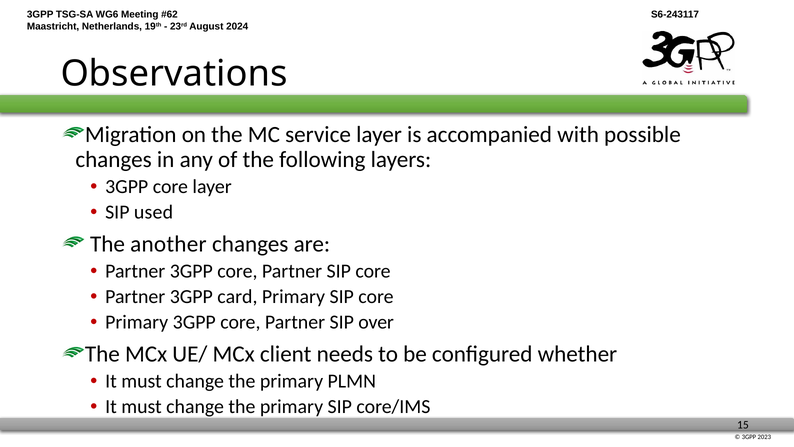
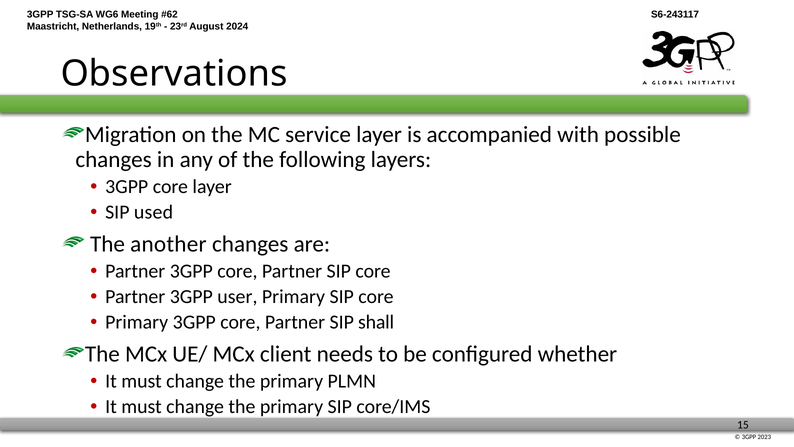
card: card -> user (237, 297)
over: over -> shall (376, 322)
